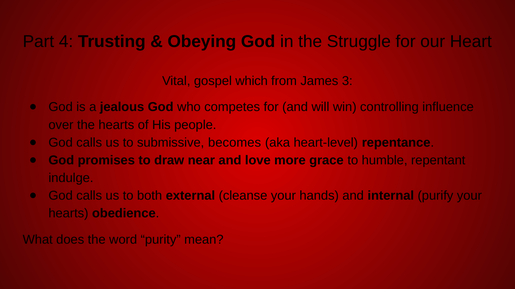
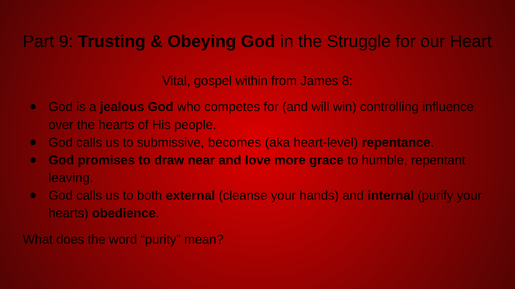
4: 4 -> 9 (66, 42)
which: which -> within (252, 81)
3: 3 -> 8 (347, 81)
indulge: indulge -> leaving (71, 178)
